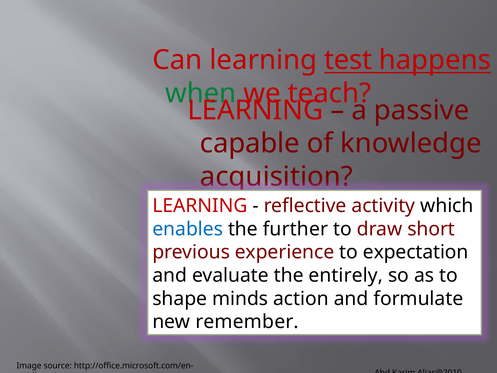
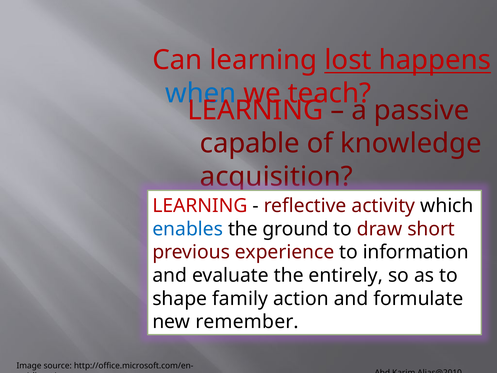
test: test -> lost (348, 60)
when colour: green -> blue (201, 93)
further: further -> ground (296, 229)
expectation: expectation -> information (416, 252)
minds: minds -> family (240, 298)
